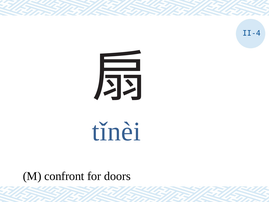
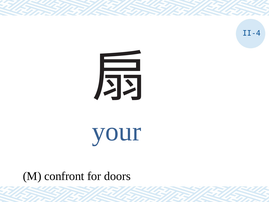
tǐnèi: tǐnèi -> your (117, 131)
